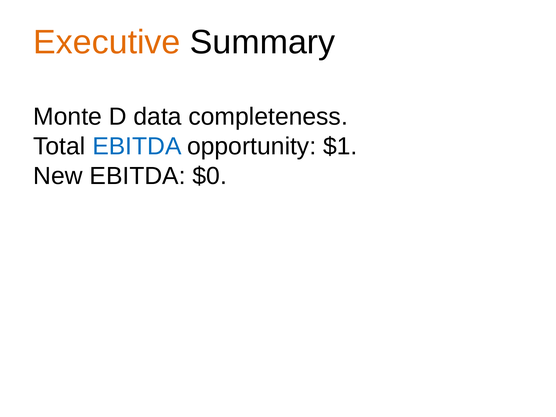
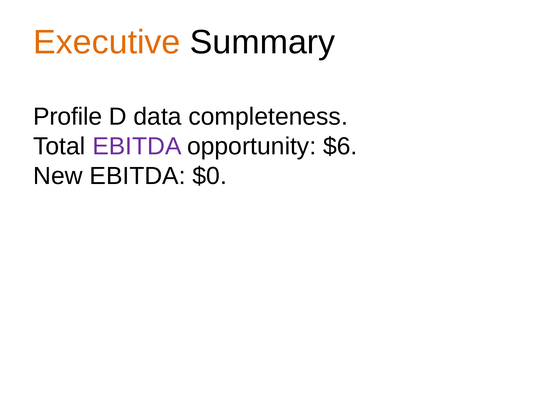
Monte: Monte -> Profile (68, 117)
EBITDA colour: blue -> purple (137, 146)
$1: $1 -> $6 (340, 146)
